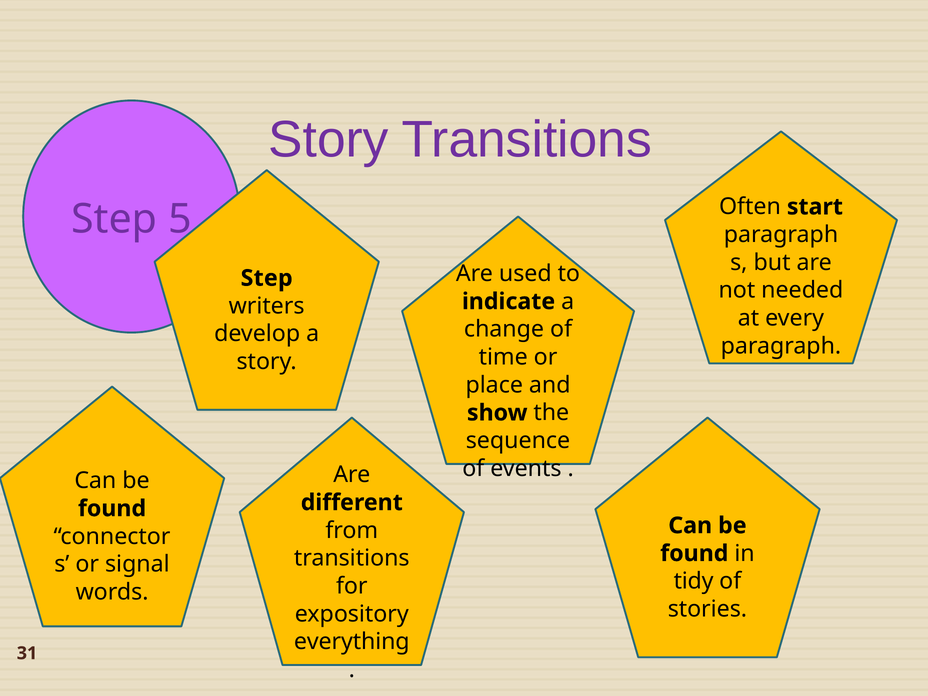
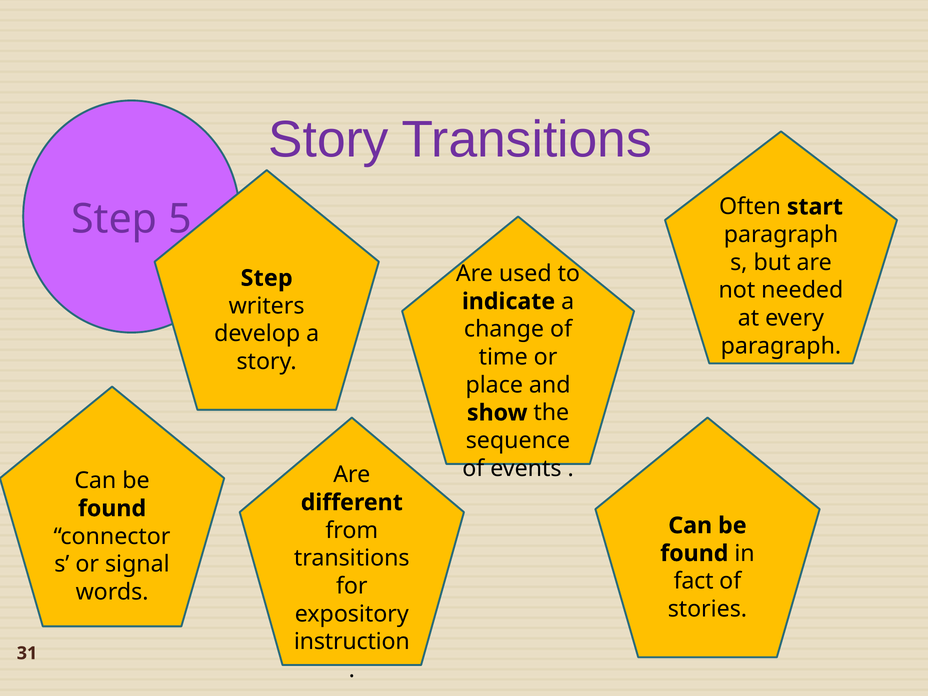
tidy: tidy -> fact (694, 581)
everything: everything -> instruction (352, 642)
